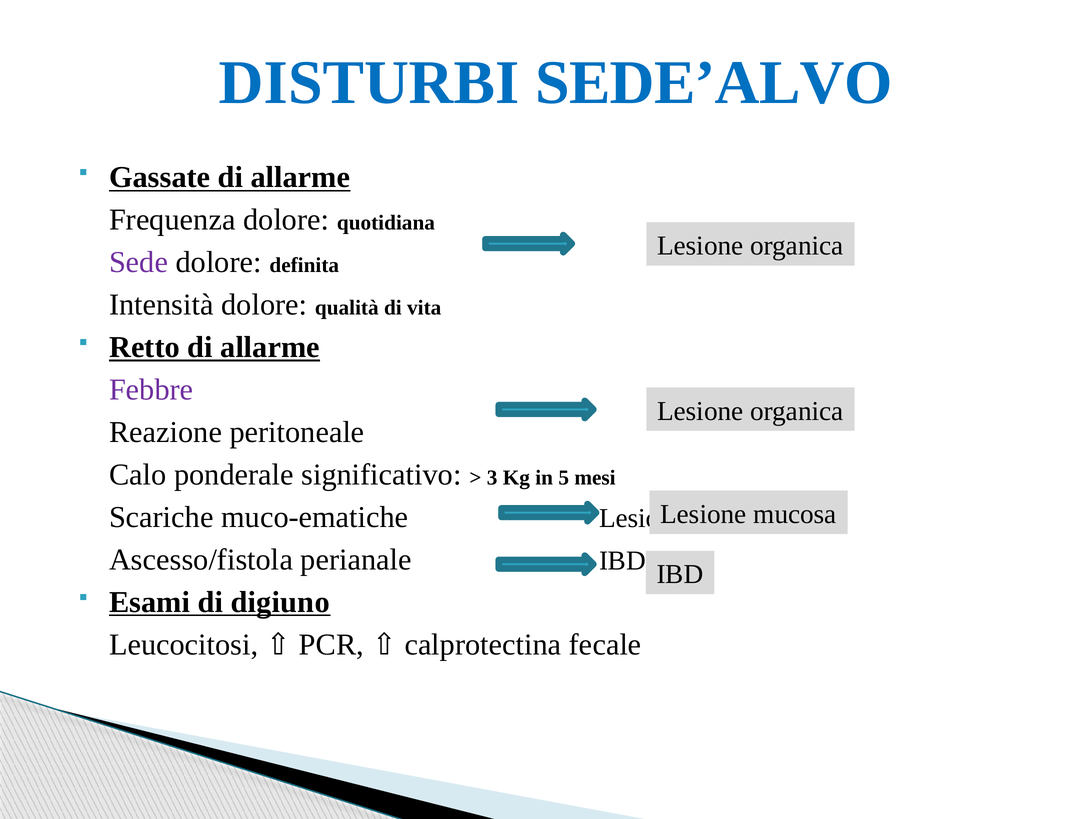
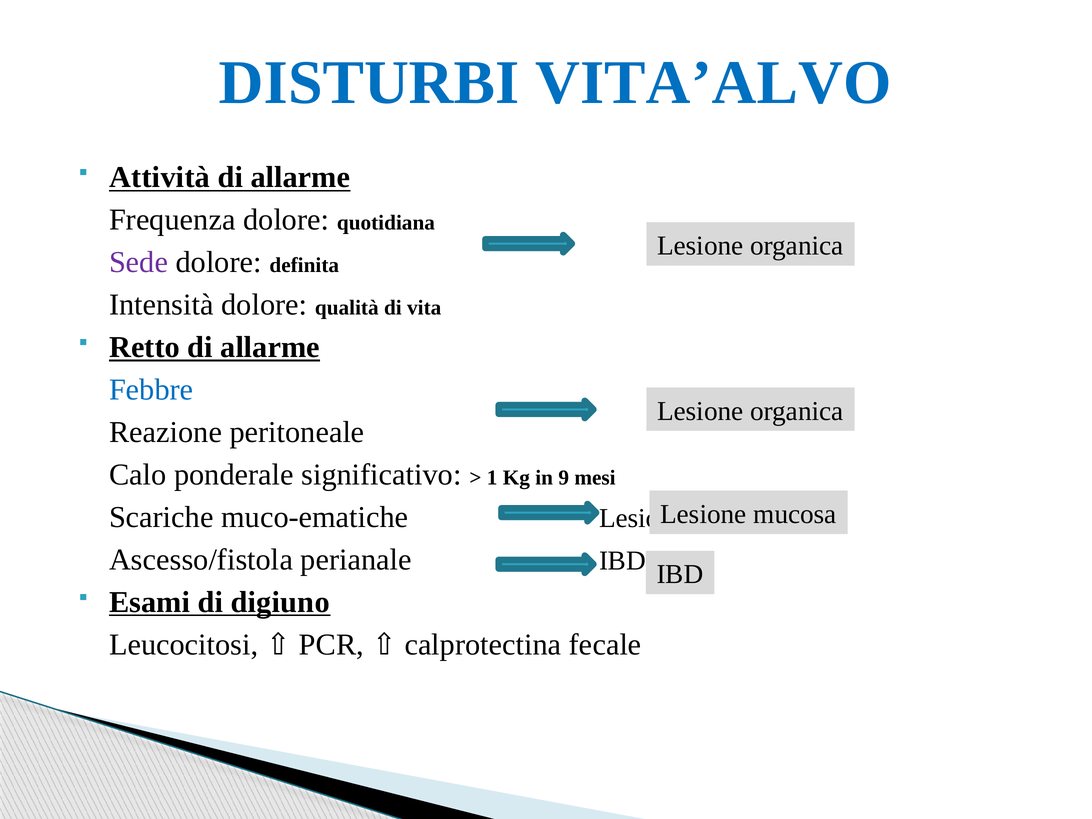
SEDE’ALVO: SEDE’ALVO -> VITA’ALVO (713, 83)
Gassate: Gassate -> Attività (160, 177)
Febbre colour: purple -> blue (151, 390)
3: 3 -> 1 (492, 478)
5: 5 -> 9 (564, 478)
